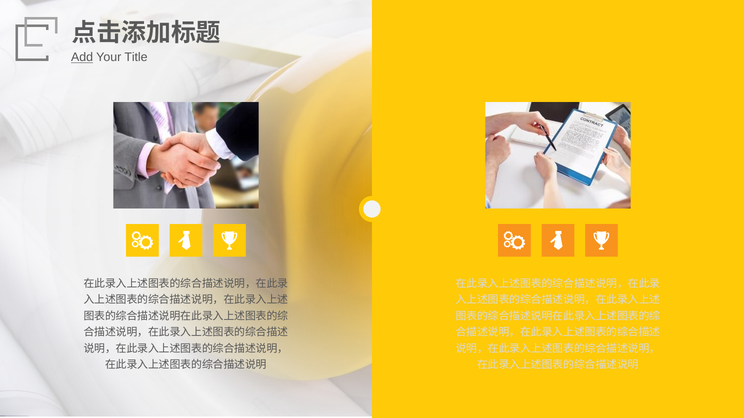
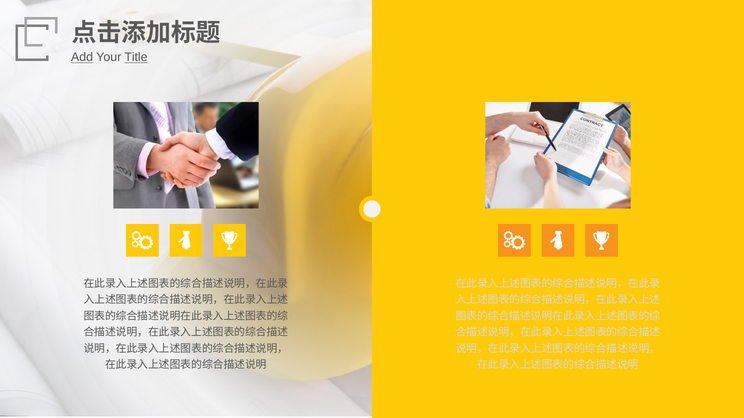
Title underline: none -> present (136, 57)
